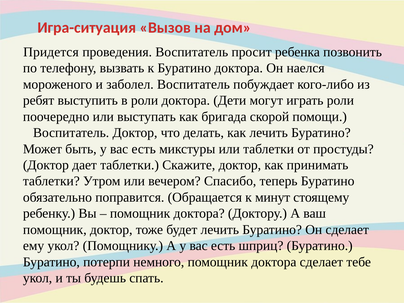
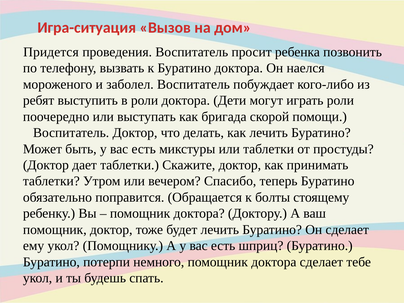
минут: минут -> болты (273, 197)
